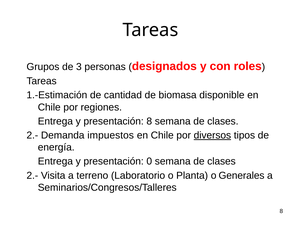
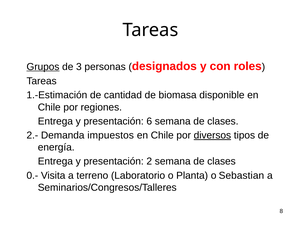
Grupos underline: none -> present (43, 67)
presentación 8: 8 -> 6 (149, 121)
0: 0 -> 2 (149, 161)
2.-: 2.- -> 0.- (32, 175)
Generales: Generales -> Sebastian (241, 175)
